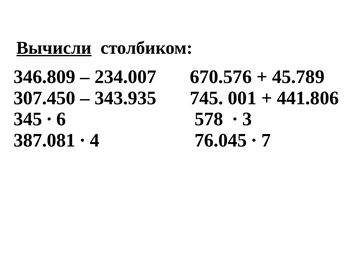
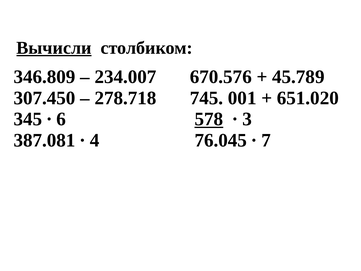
343.935: 343.935 -> 278.718 (126, 98)
441.806: 441.806 -> 651.020 (308, 98)
578 underline: none -> present (209, 119)
